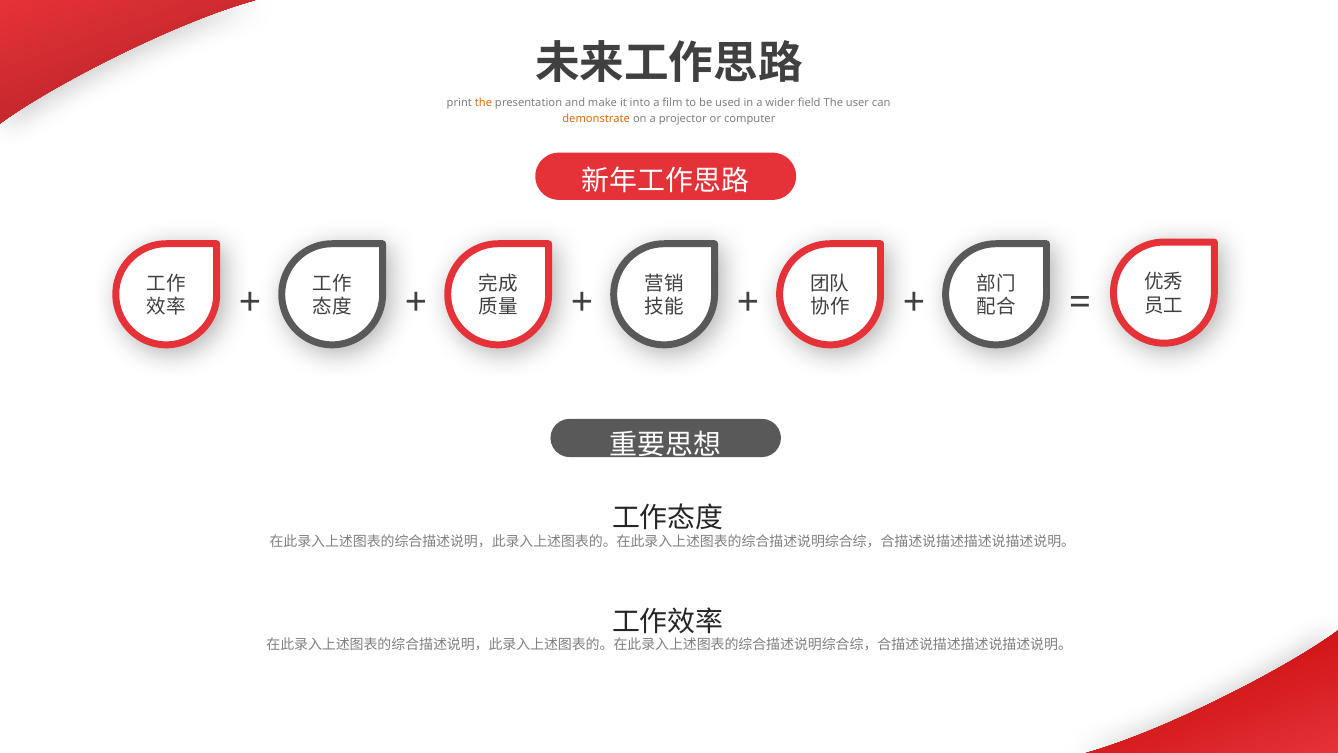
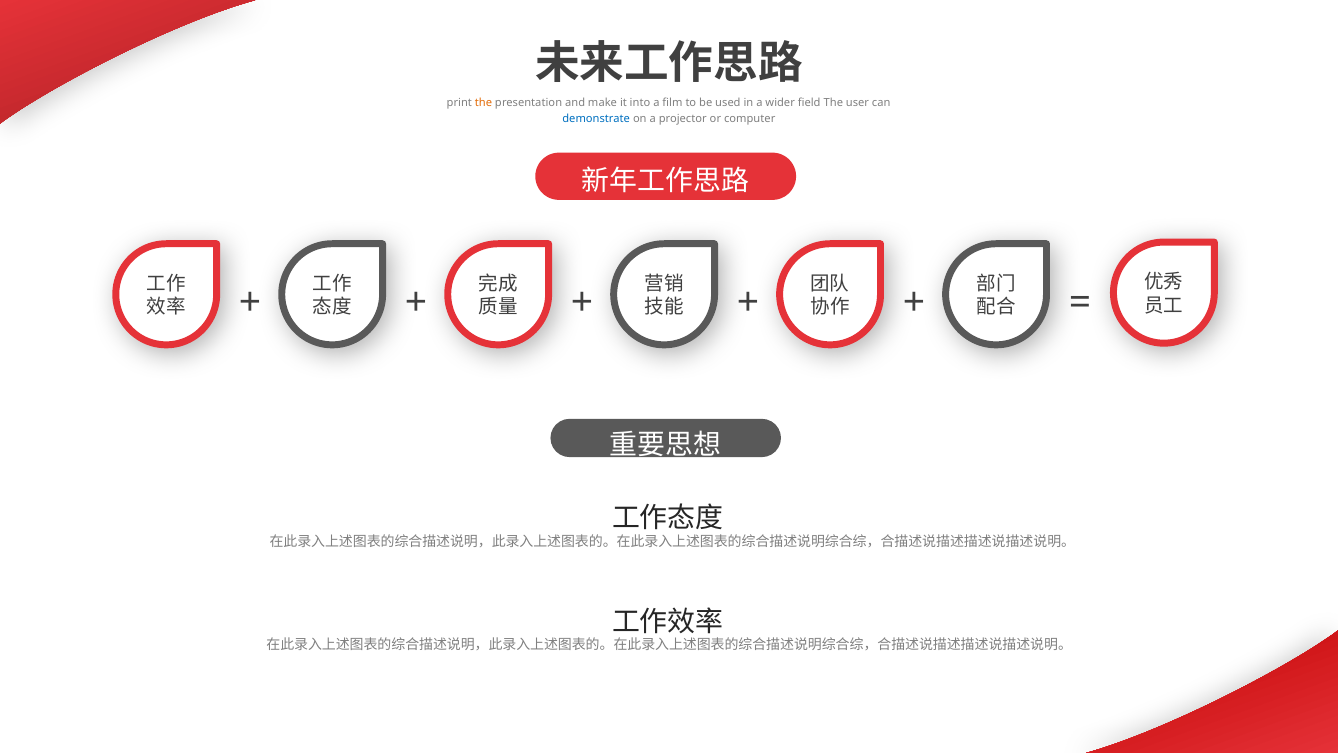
demonstrate colour: orange -> blue (596, 119)
